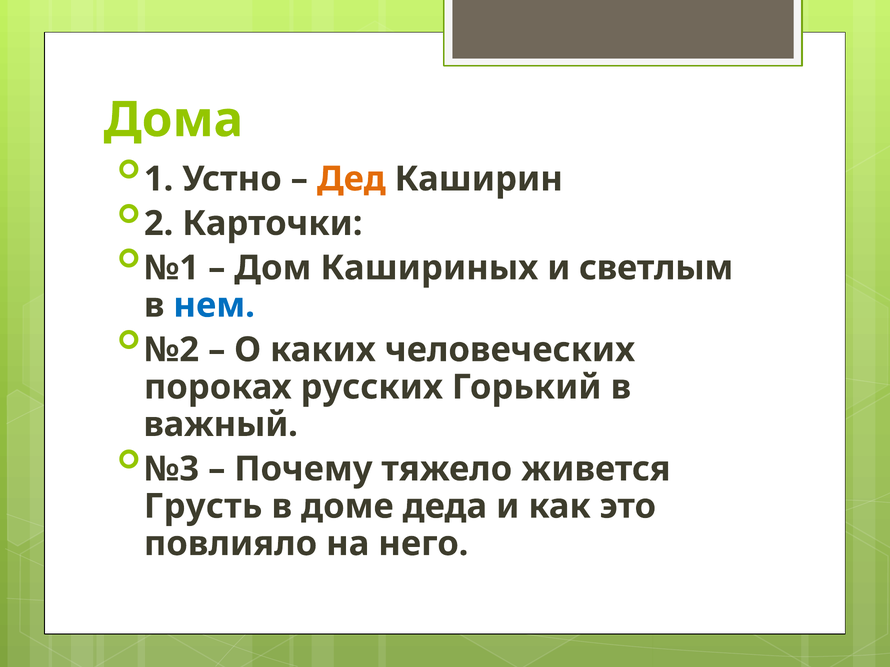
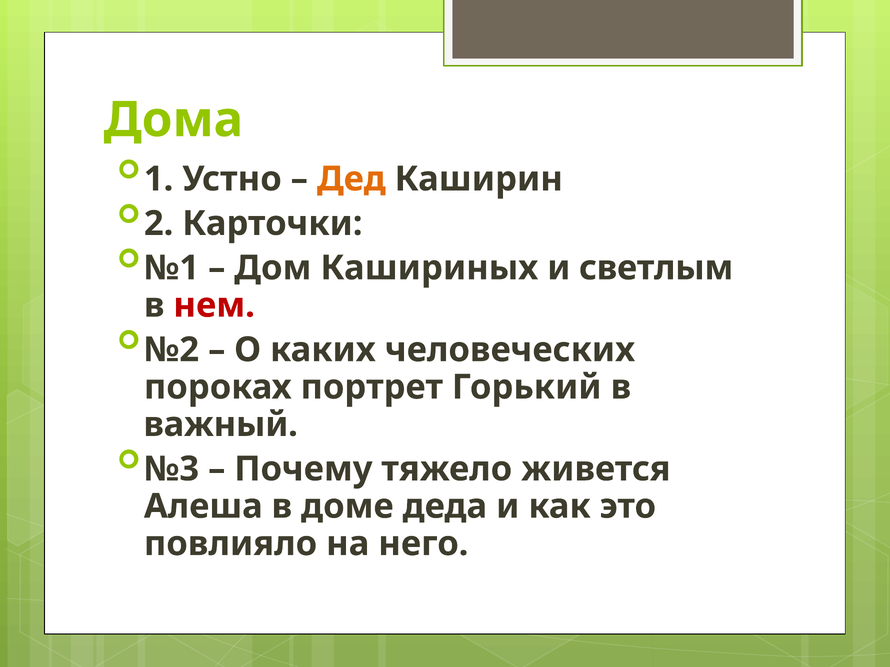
нем colour: blue -> red (214, 306)
русских: русских -> портрет (372, 387)
Грусть: Грусть -> Алеша (203, 507)
